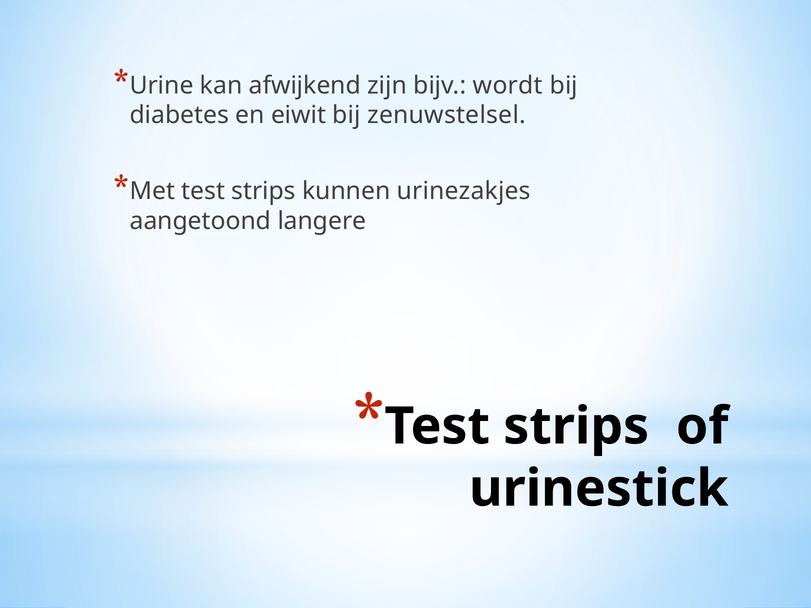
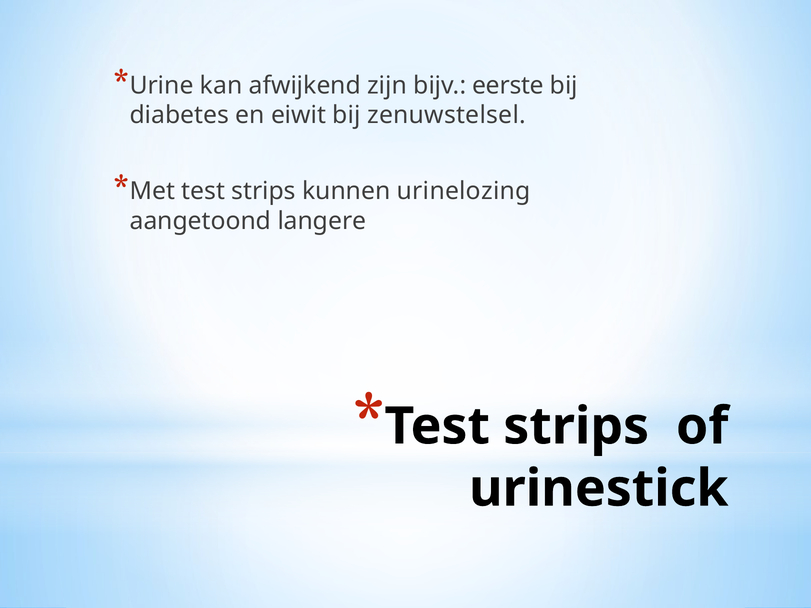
wordt: wordt -> eerste (508, 86)
urinezakjes: urinezakjes -> urinelozing (464, 191)
